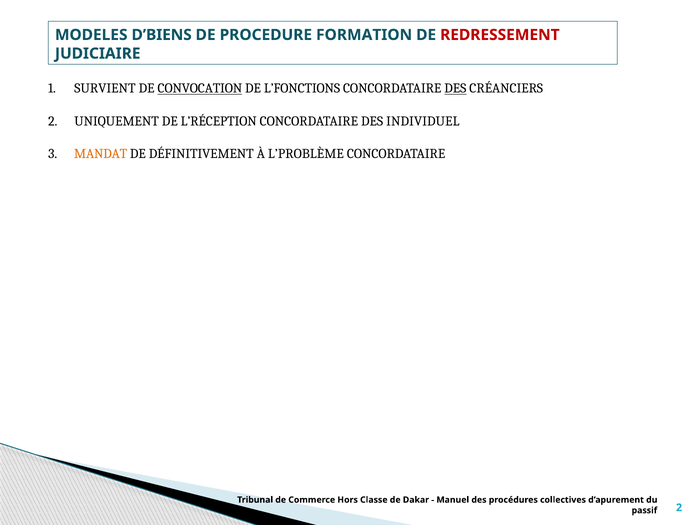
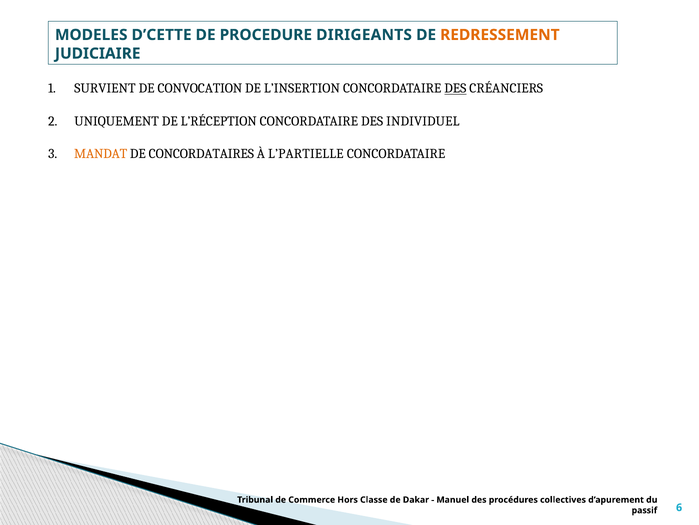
D’BIENS: D’BIENS -> D’CETTE (162, 35)
FORMATION: FORMATION -> DIRIGEANTS (364, 35)
REDRESSEMENT colour: red -> orange (500, 35)
CONVOCATION underline: present -> none (200, 88)
L’FONCTIONS: L’FONCTIONS -> L’INSERTION (302, 88)
DÉFINITIVEMENT: DÉFINITIVEMENT -> CONCORDATAIRES (201, 154)
L’PROBLÈME: L’PROBLÈME -> L’PARTIELLE (306, 154)
passif 2: 2 -> 6 (679, 507)
